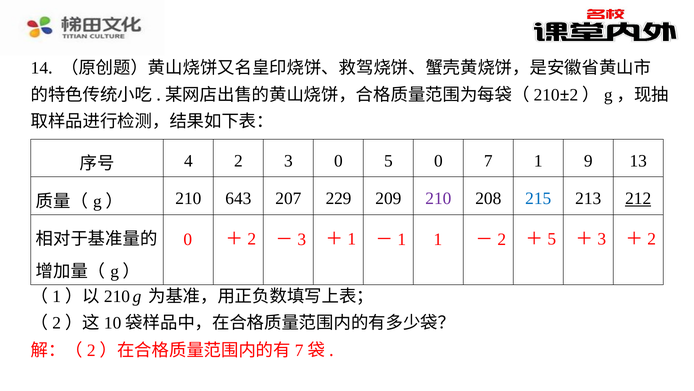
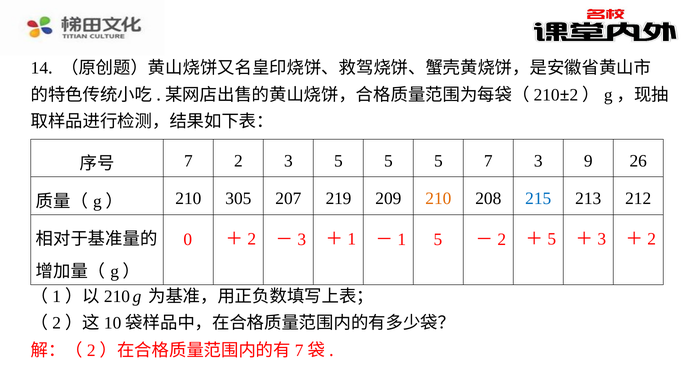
4: 4 -> 7 (188, 161)
3 0: 0 -> 5 (338, 161)
0: 0 -> 5 (438, 161)
7 1: 1 -> 3 (538, 161)
13: 13 -> 26 (638, 161)
643: 643 -> 305 (238, 198)
229: 229 -> 219 (338, 198)
210 colour: purple -> orange (438, 198)
212 underline: present -> none (638, 198)
－1 1: 1 -> 5 (438, 239)
